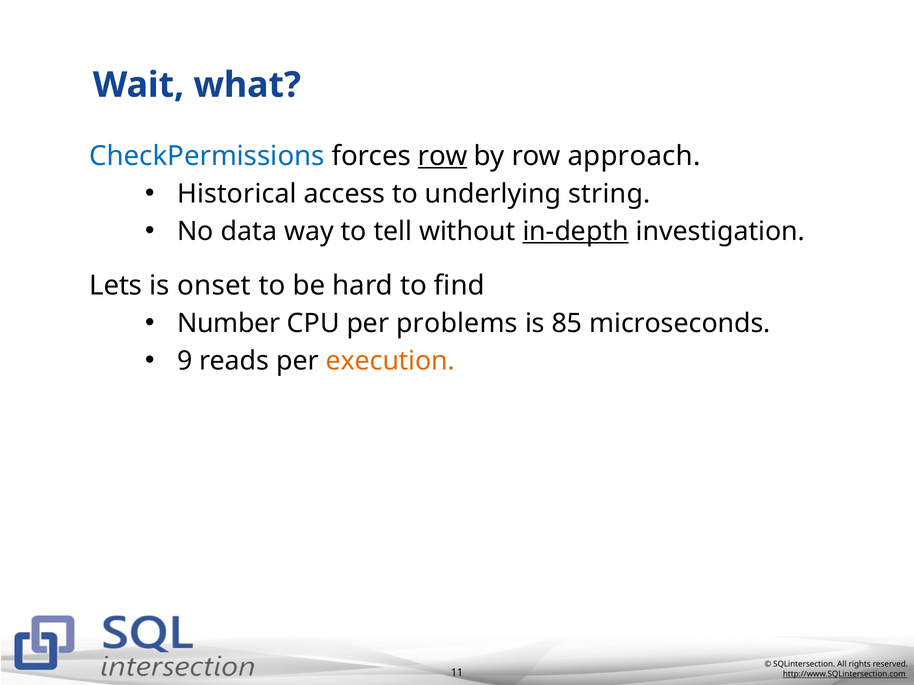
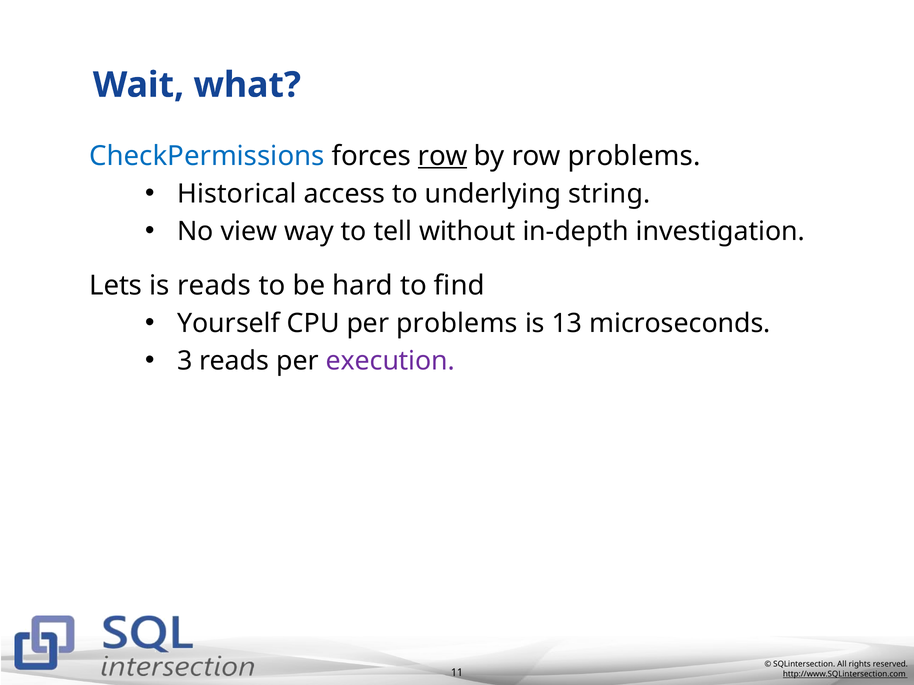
row approach: approach -> problems (634, 156)
data: data -> view (249, 231)
in-depth underline: present -> none (576, 231)
is onset: onset -> reads (214, 286)
Number: Number -> Yourself (229, 324)
85: 85 -> 13 (567, 324)
9: 9 -> 3 (185, 361)
execution colour: orange -> purple (390, 361)
